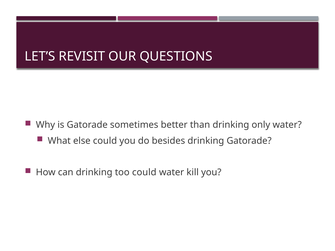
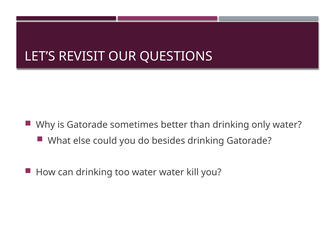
too could: could -> water (144, 173)
